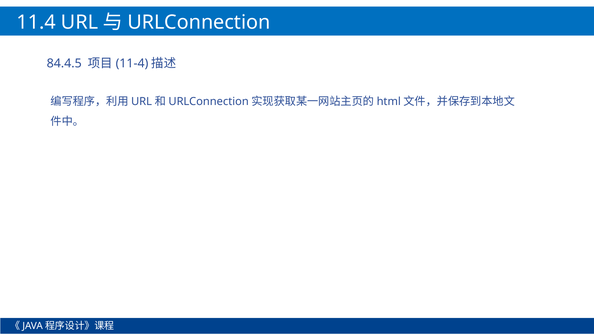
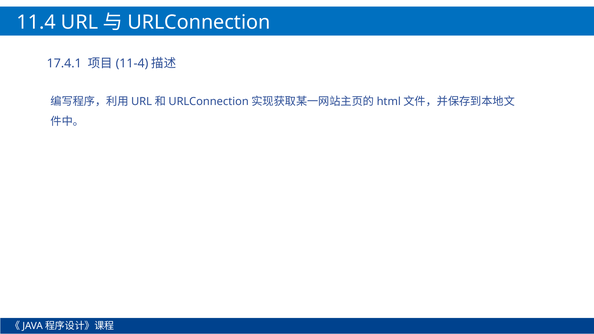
84.4.5: 84.4.5 -> 17.4.1 (64, 63)
